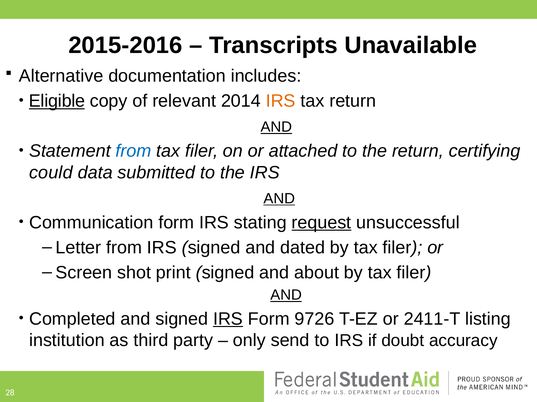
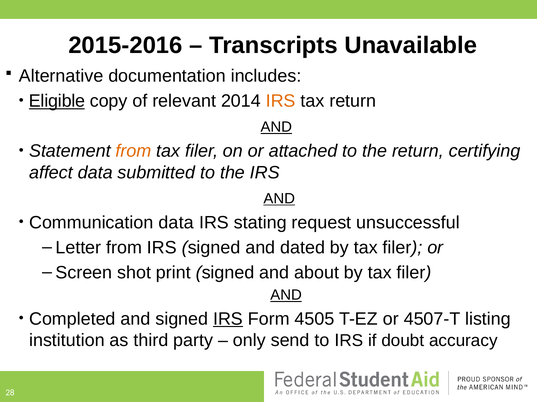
from colour: blue -> orange (134, 151)
could: could -> affect (51, 173)
Communication form: form -> data (176, 223)
request underline: present -> none (321, 223)
9726: 9726 -> 4505 (315, 320)
2411-T: 2411-T -> 4507-T (432, 320)
